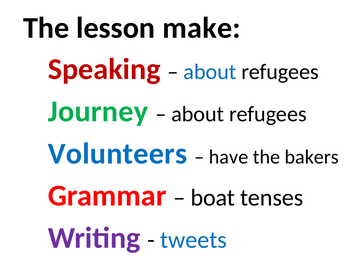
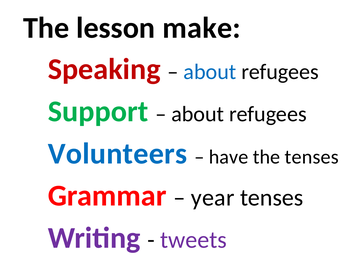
Journey: Journey -> Support (98, 112)
the bakers: bakers -> tenses (312, 157)
boat: boat -> year (213, 198)
tweets colour: blue -> purple (193, 240)
